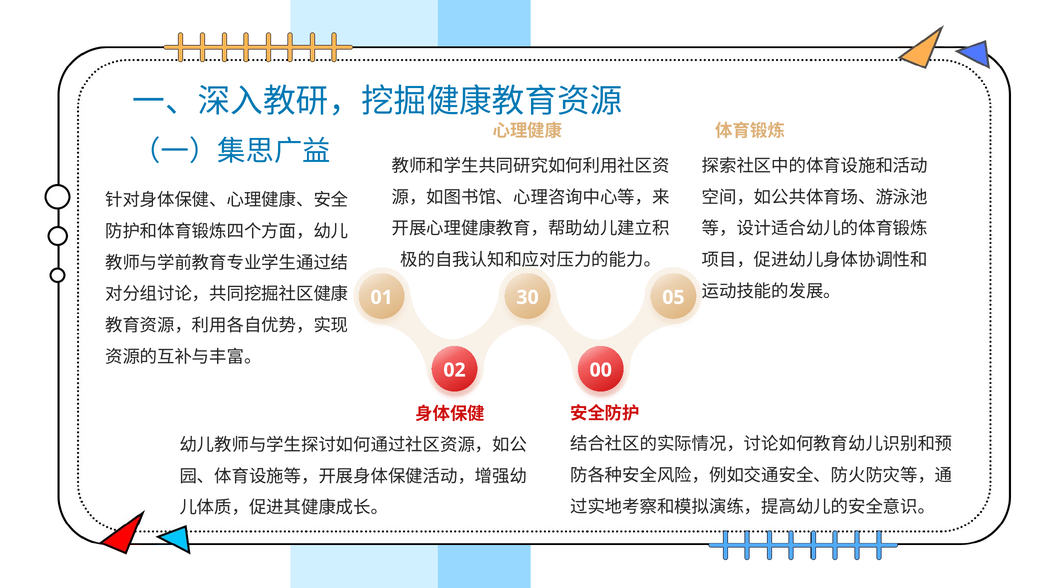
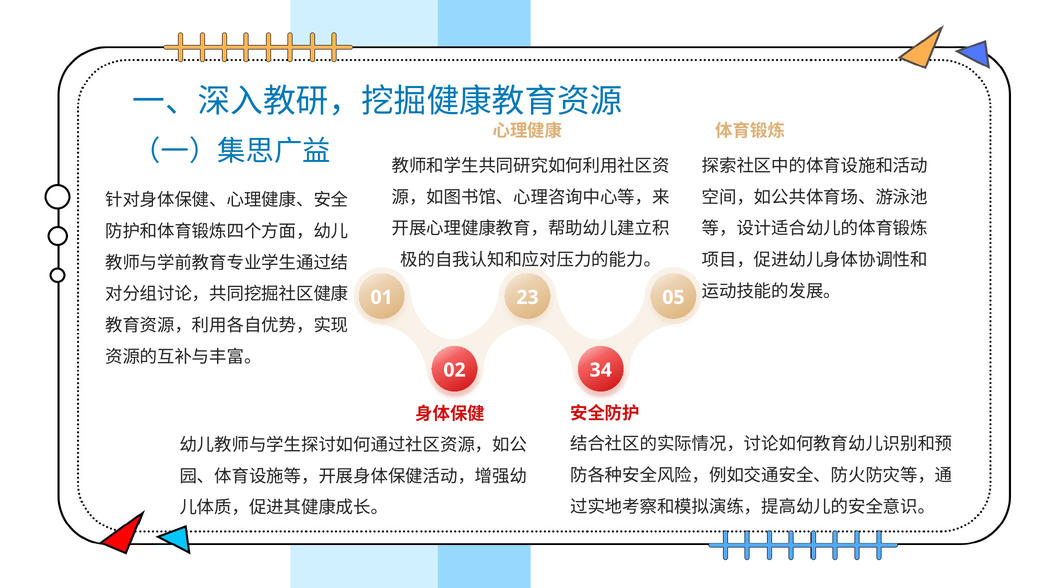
30: 30 -> 23 (528, 298)
00: 00 -> 34 (601, 370)
